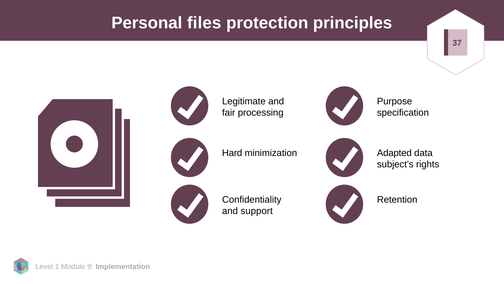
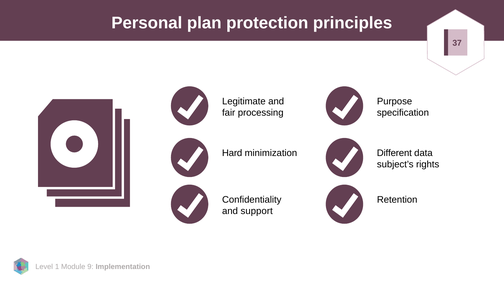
files: files -> plan (204, 23)
Adapted: Adapted -> Different (394, 153)
